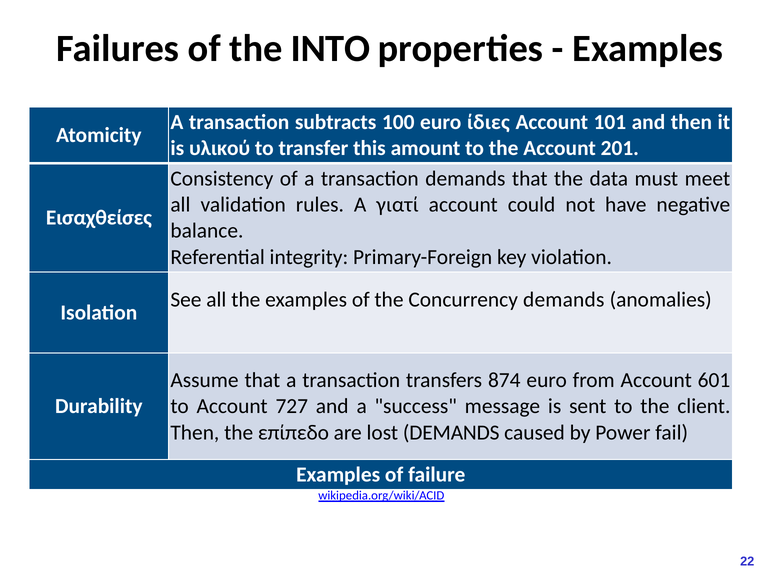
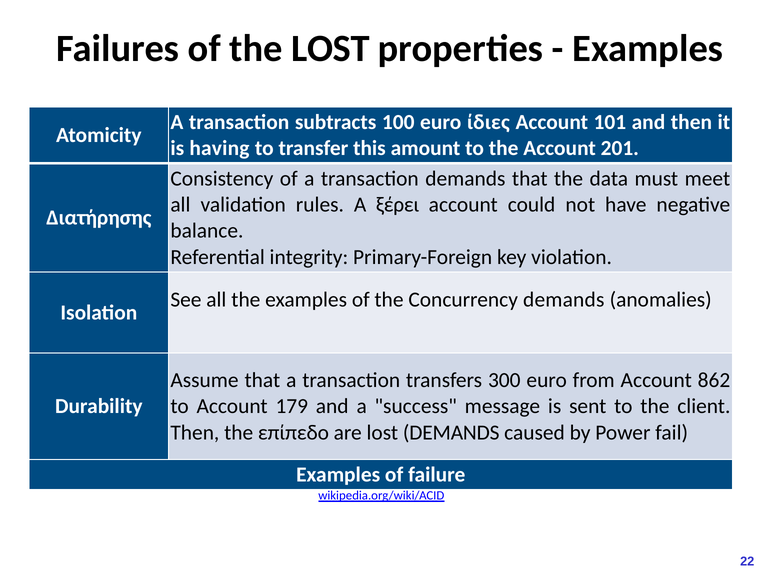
the INTO: INTO -> LOST (330, 49)
υλικού: υλικού -> having (219, 148)
γιατί: γιατί -> ξέρει (398, 205)
Εισαχθείσες: Εισαχθείσες -> Διατήρησης (99, 218)
874: 874 -> 300 (504, 380)
601: 601 -> 862 (714, 380)
727: 727 -> 179 (292, 406)
